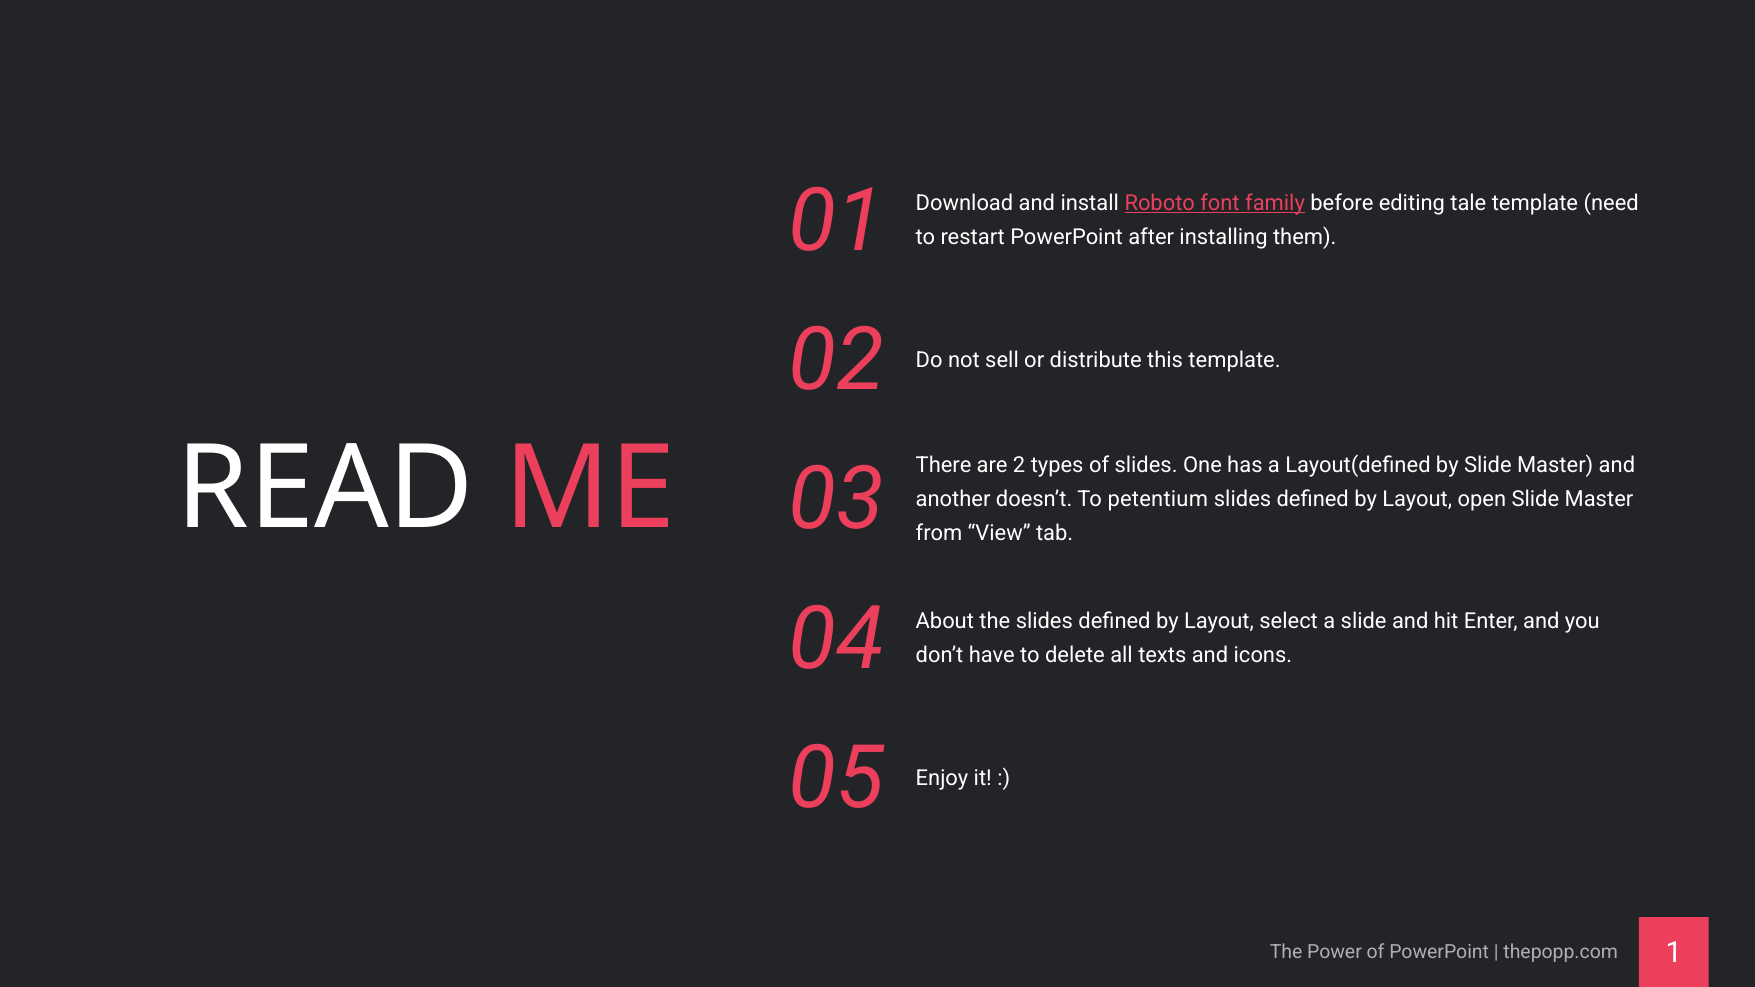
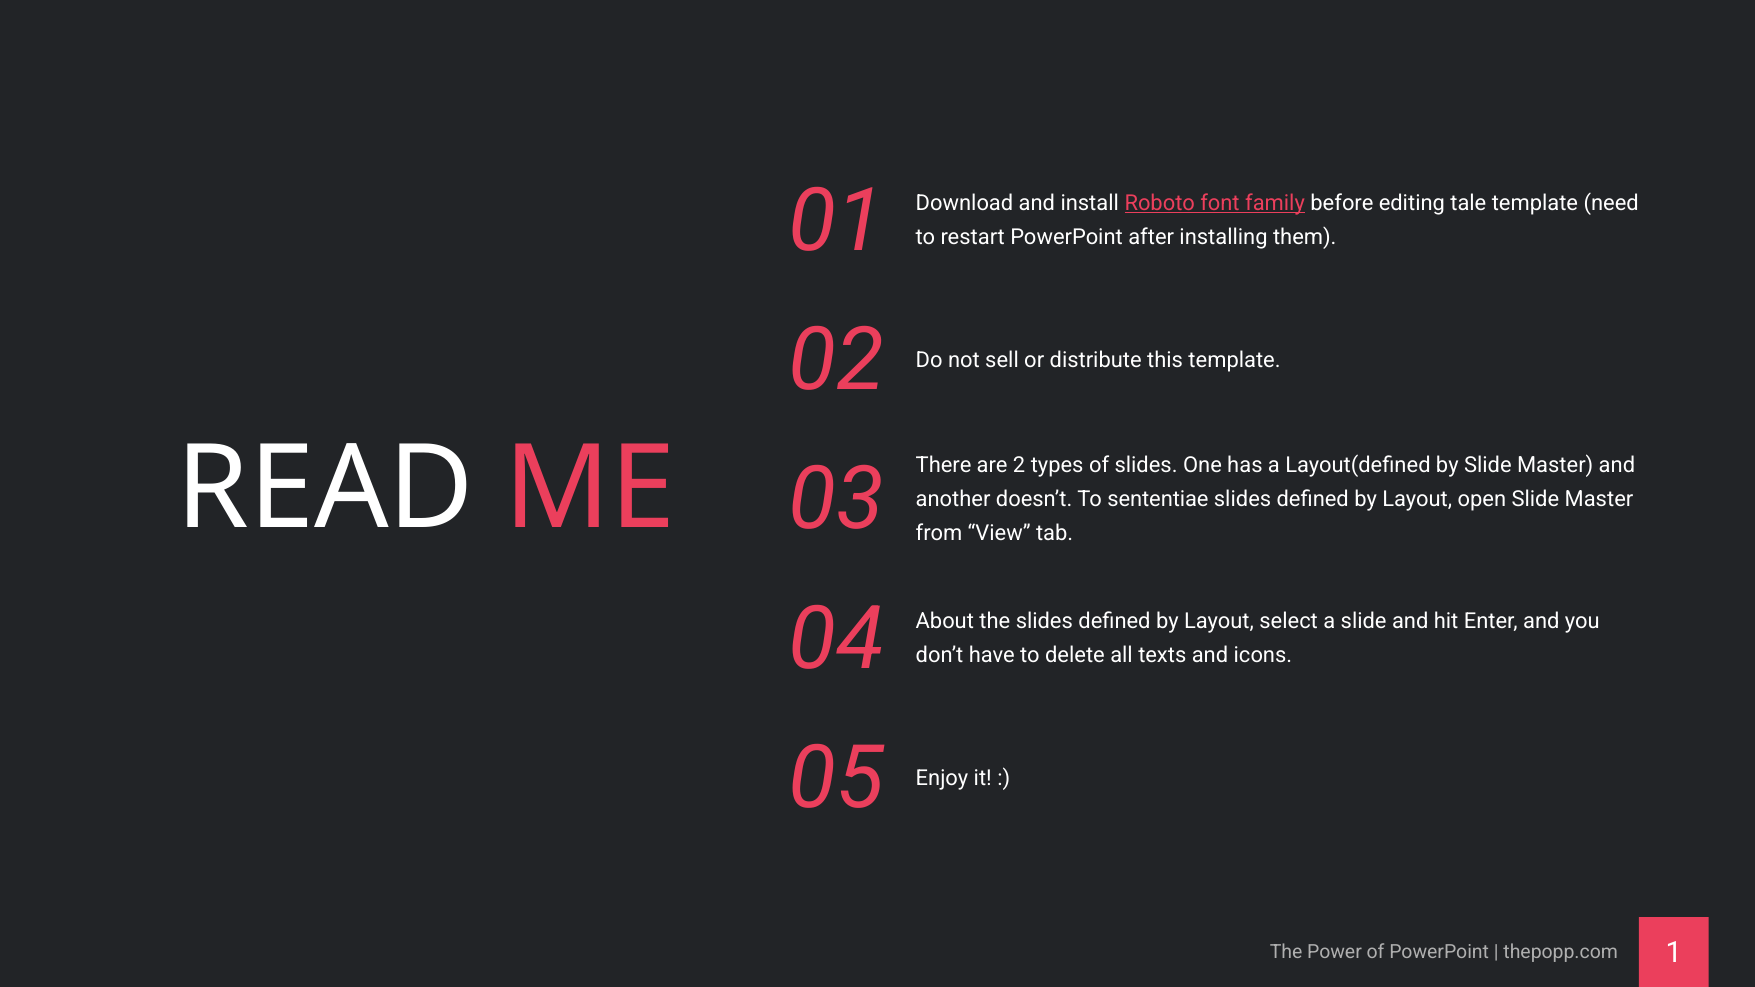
petentium: petentium -> sententiae (1158, 499)
